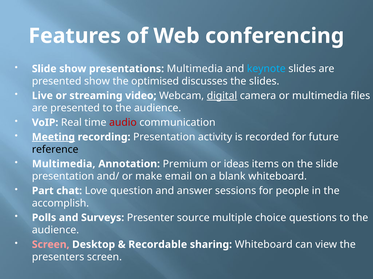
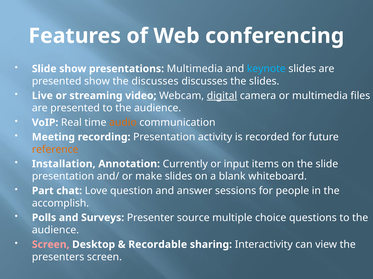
the optimised: optimised -> discusses (155, 81)
audio colour: red -> orange (123, 123)
Meeting underline: present -> none (53, 137)
reference colour: black -> orange (55, 150)
Multimedia: Multimedia -> Installation (64, 164)
Premium: Premium -> Currently (185, 164)
ideas: ideas -> input (236, 164)
make email: email -> slides (179, 177)
sharing Whiteboard: Whiteboard -> Interactivity (264, 245)
